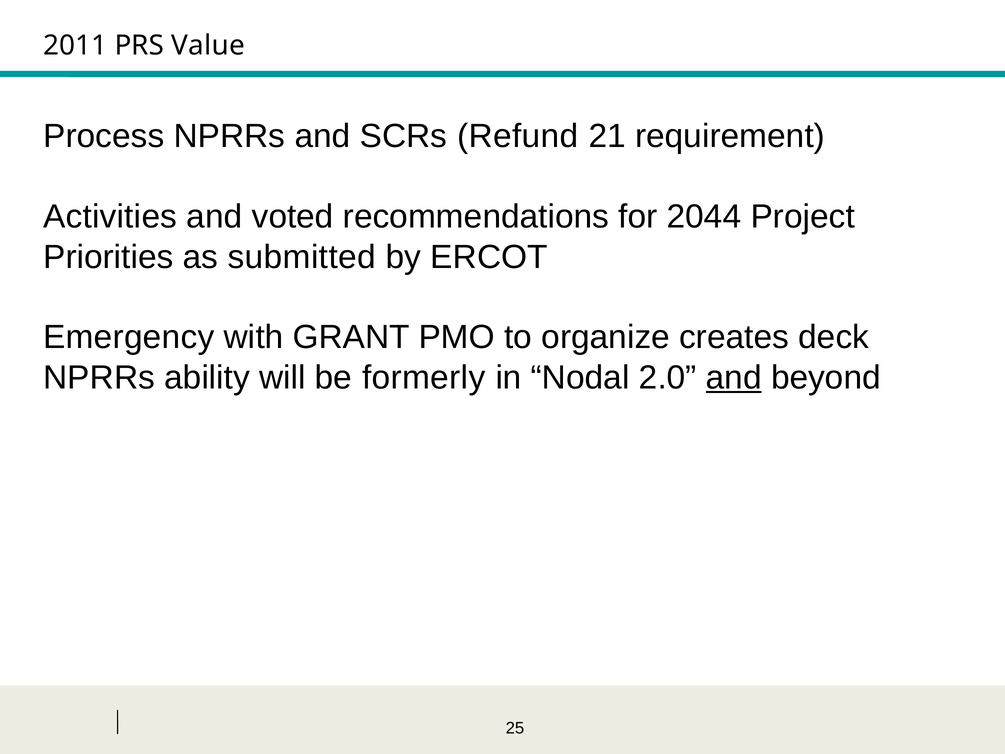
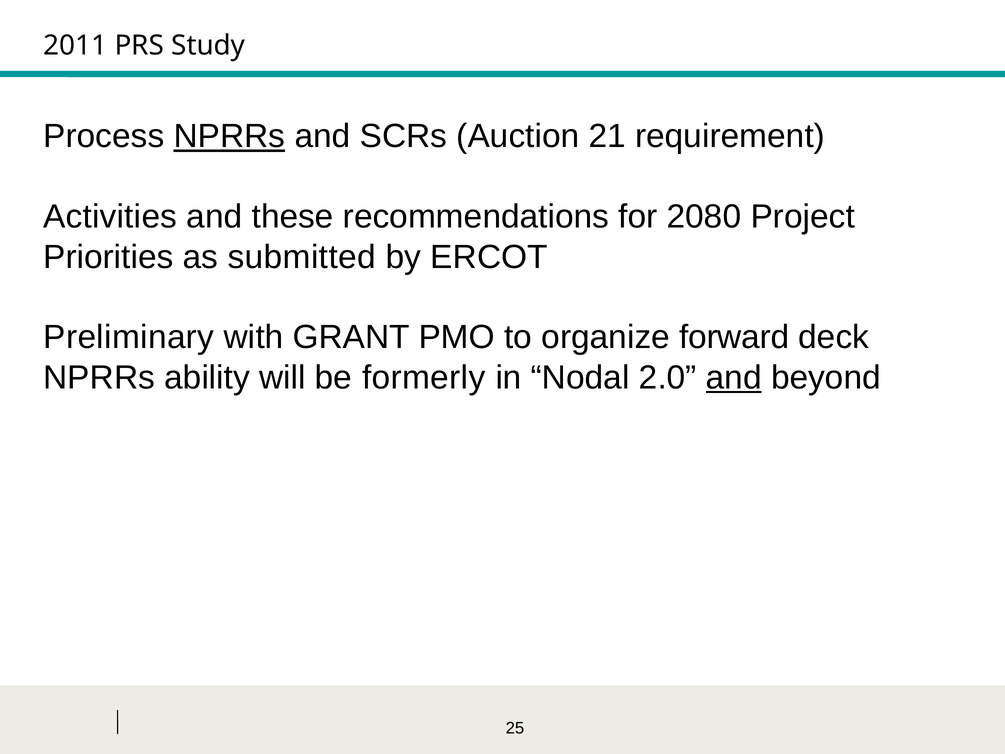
Value: Value -> Study (208, 45)
NPRRs underline: none -> present (229, 136)
Refund: Refund -> Auction (518, 136)
voted: voted -> these (293, 217)
2044: 2044 -> 2080 (704, 217)
Emergency: Emergency -> Preliminary (129, 337)
creates: creates -> forward (734, 337)
